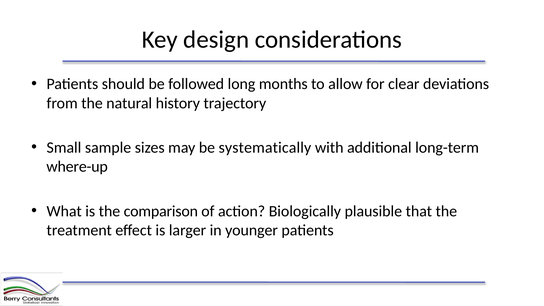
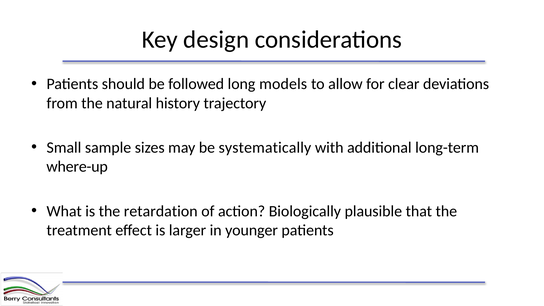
months: months -> models (283, 84)
comparison: comparison -> retardation (161, 211)
